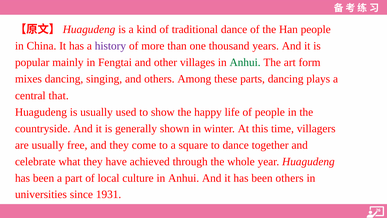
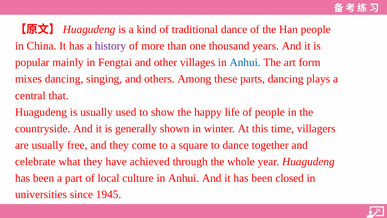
Anhui colour: green -> blue (245, 62)
been others: others -> closed (290, 178)
1931: 1931 -> 1945 (109, 194)
